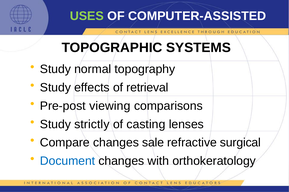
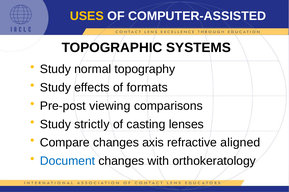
USES colour: light green -> yellow (87, 16)
retrieval: retrieval -> formats (147, 88)
sale: sale -> axis (153, 143)
surgical: surgical -> aligned (240, 143)
